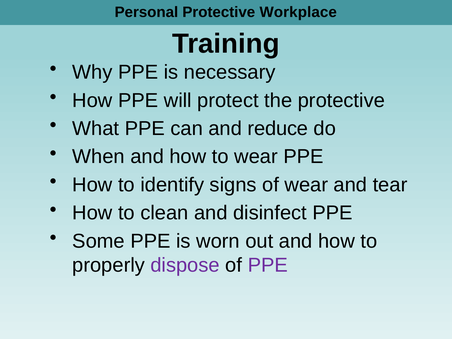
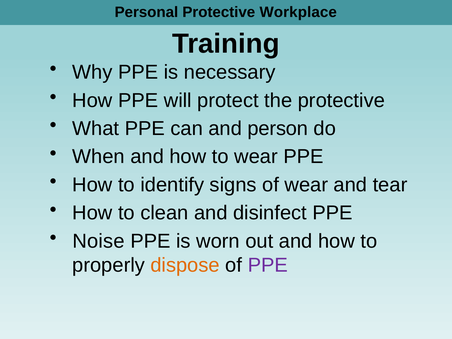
reduce: reduce -> person (278, 129)
Some: Some -> Noise (98, 241)
dispose colour: purple -> orange (185, 265)
